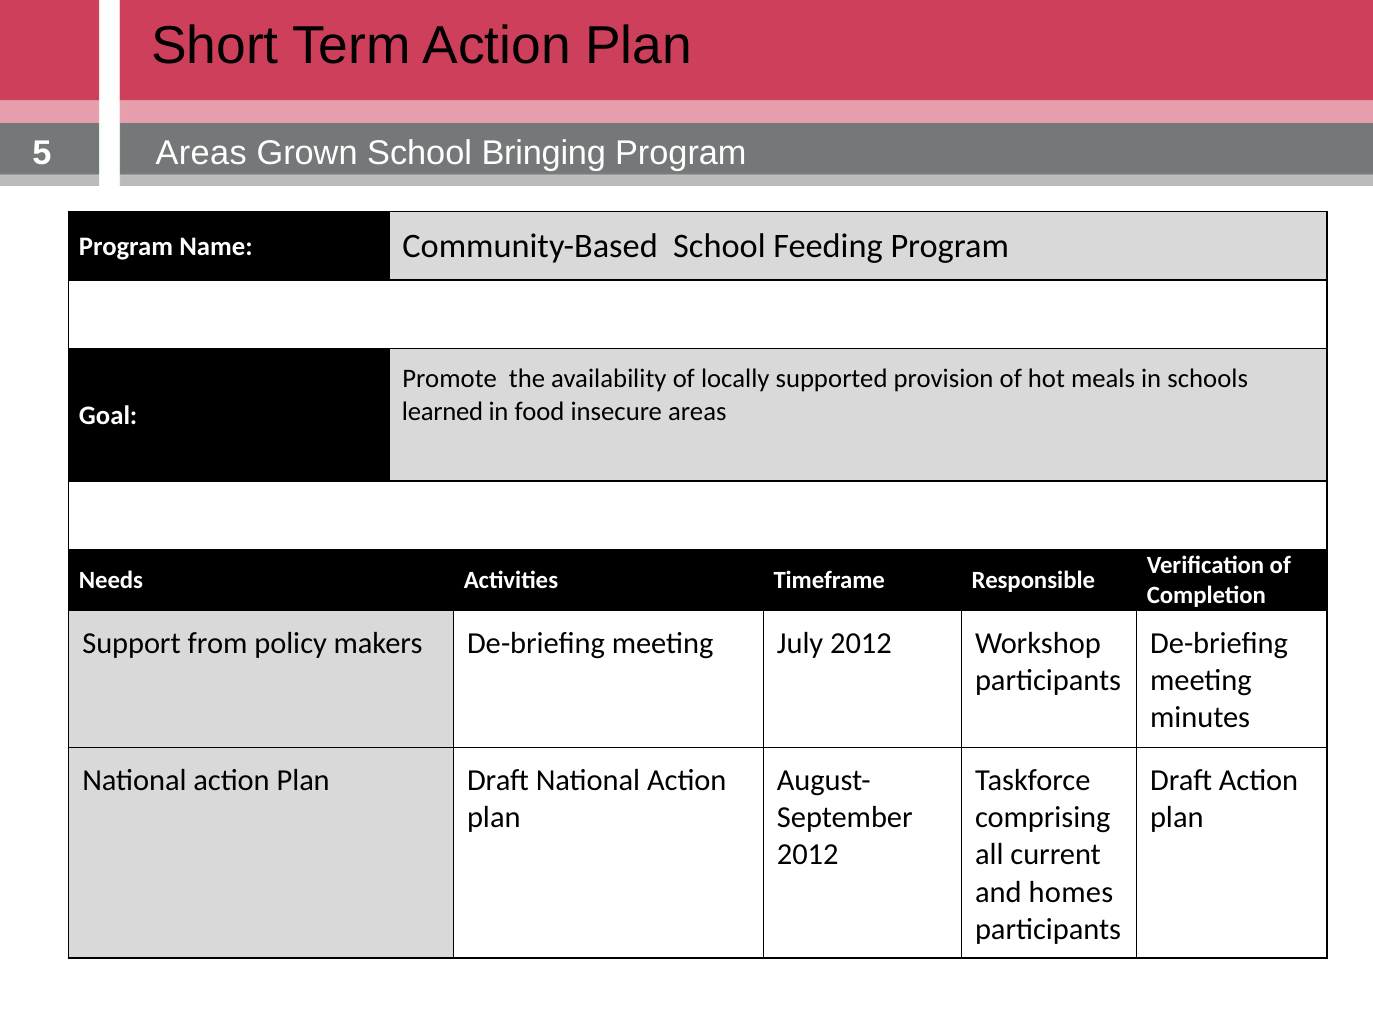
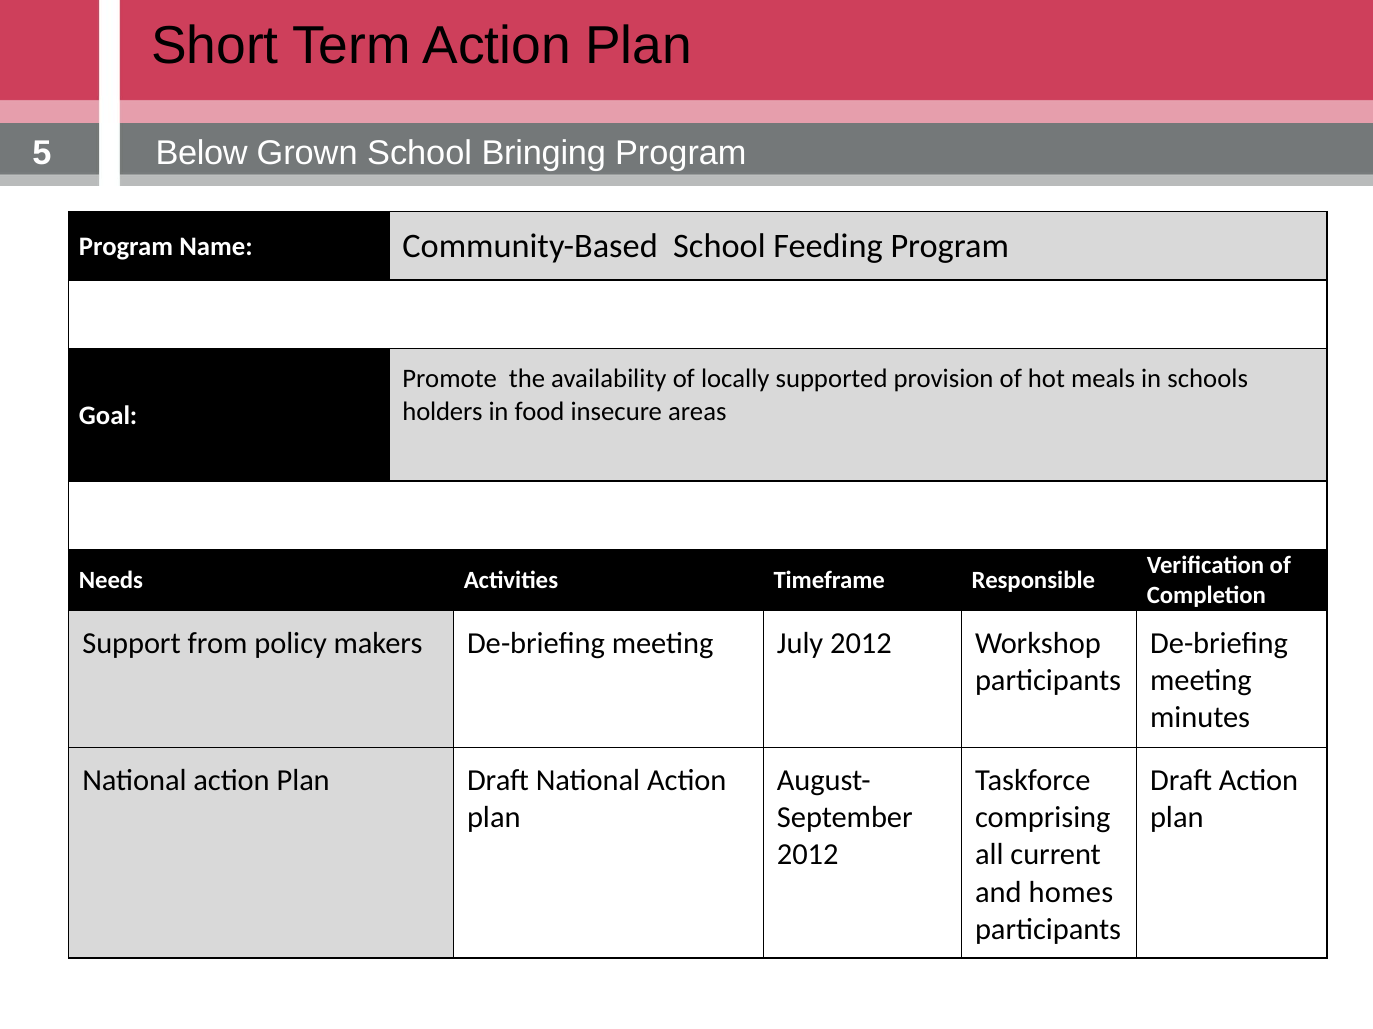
Areas: Areas -> Below (202, 153)
learned: learned -> holders (443, 412)
